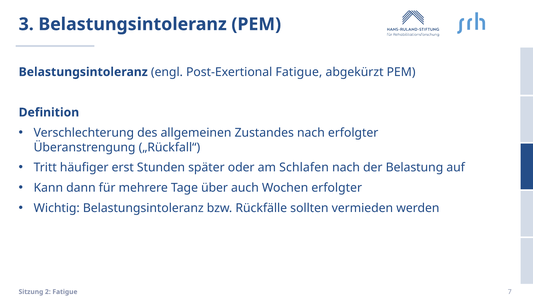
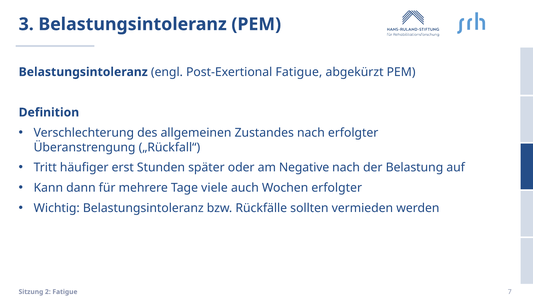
Schlafen: Schlafen -> Negative (304, 167)
über: über -> viele (214, 188)
